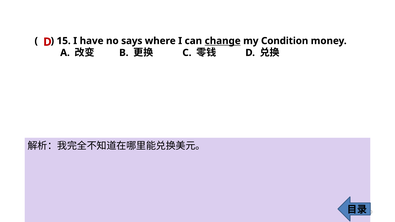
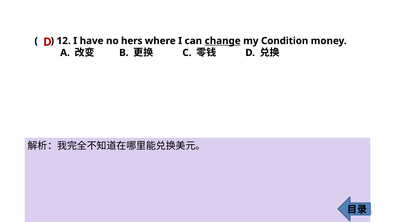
15: 15 -> 12 (64, 41)
says: says -> hers (132, 41)
